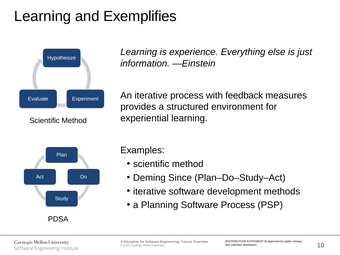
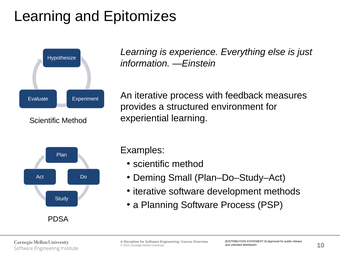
Exemplifies: Exemplifies -> Epitomizes (140, 16)
Since: Since -> Small (180, 178)
